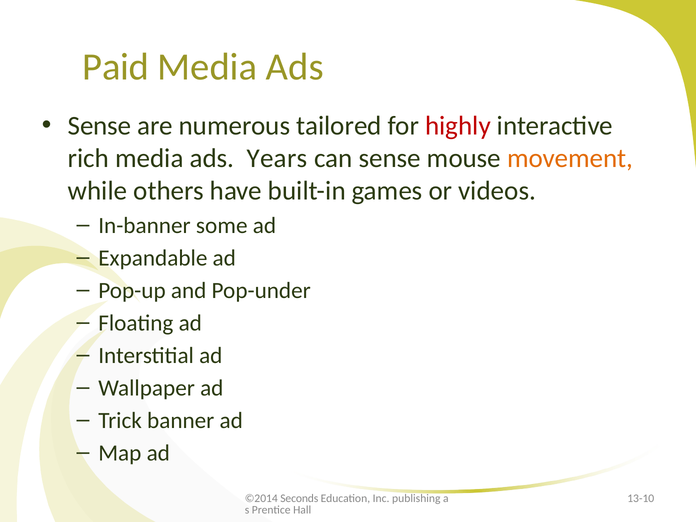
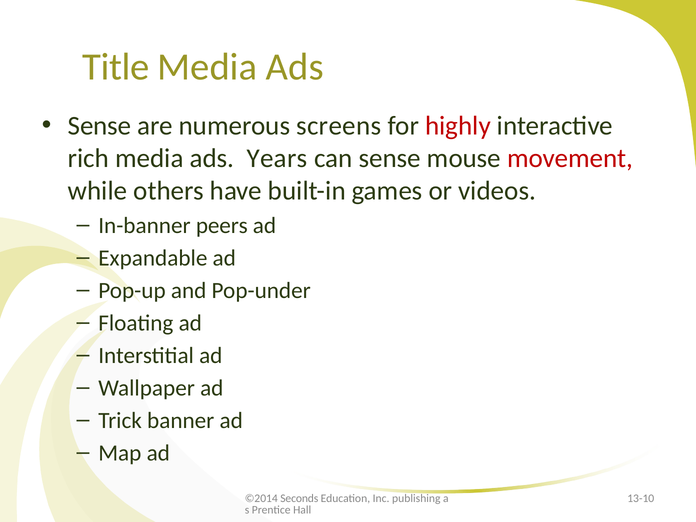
Paid: Paid -> Title (116, 67)
tailored: tailored -> screens (339, 126)
movement colour: orange -> red (570, 159)
some: some -> peers (222, 226)
